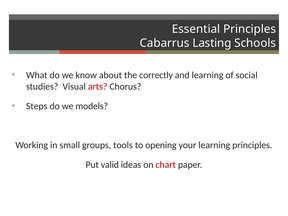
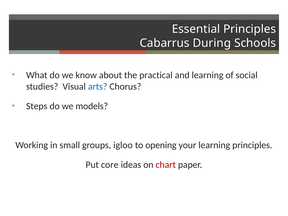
Lasting: Lasting -> During (212, 43)
correctly: correctly -> practical (156, 75)
arts colour: red -> blue (98, 87)
tools: tools -> igloo (123, 145)
valid: valid -> core (110, 165)
